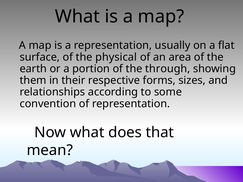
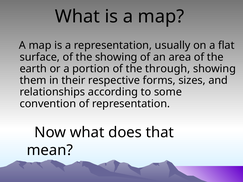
the physical: physical -> showing (116, 57)
